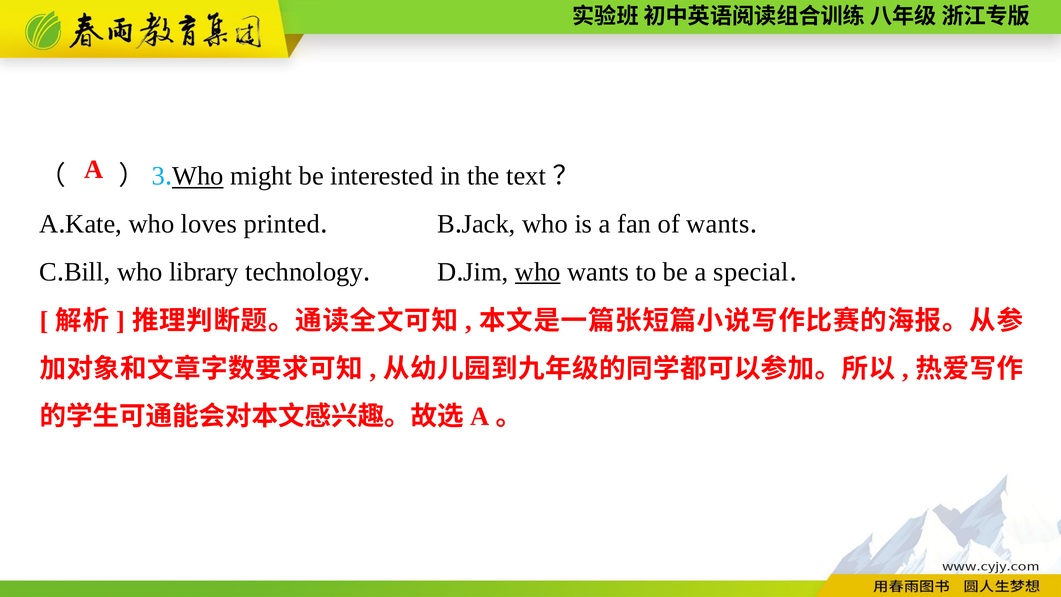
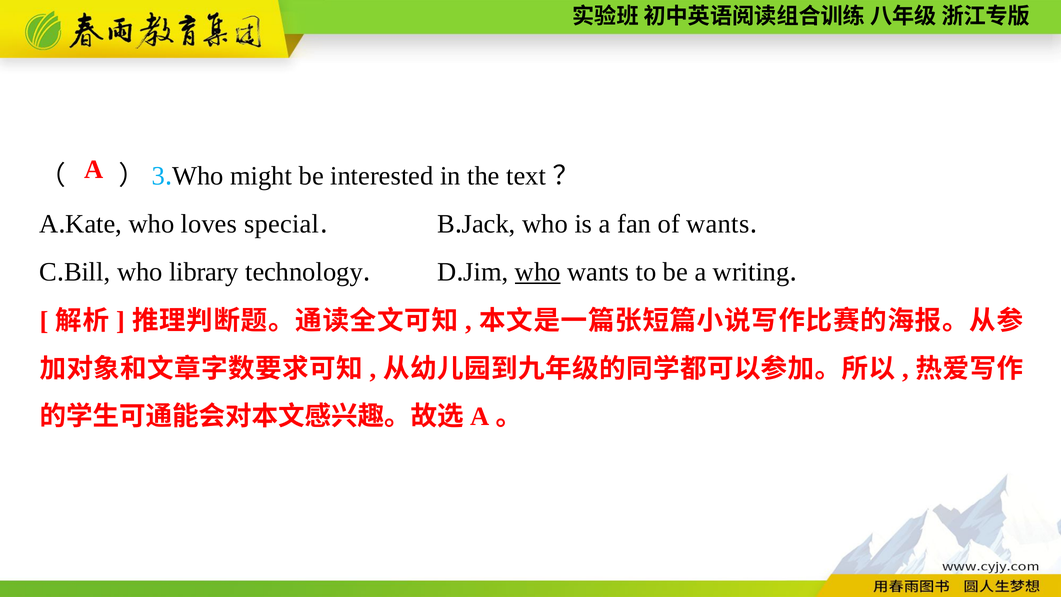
Who underline: present -> none (198, 176)
printed: printed -> special (282, 224)
special: special -> writing (751, 272)
